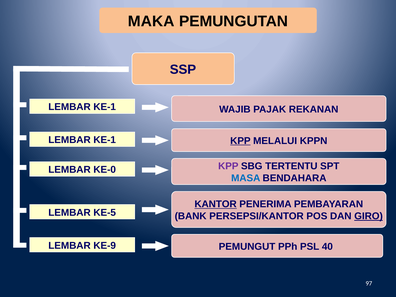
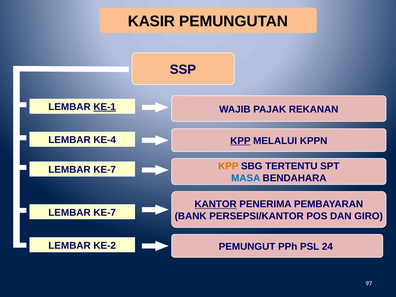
MAKA: MAKA -> KASIR (151, 21)
KE-1 underline: none -> present (105, 107)
KE-1: KE-1 -> KE-4 (105, 140)
KPP colour: purple -> orange (228, 166)
KE-0: KE-0 -> KE-7 (105, 170)
KE-5: KE-5 -> KE-7 (105, 212)
GIRO underline: present -> none (369, 216)
KE-9: KE-9 -> KE-2 (105, 245)
40: 40 -> 24 (327, 247)
